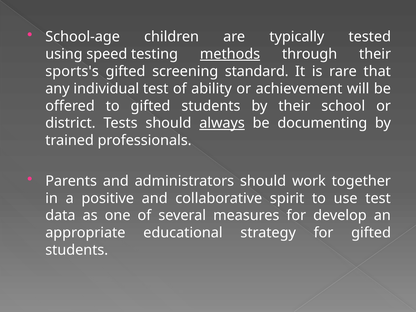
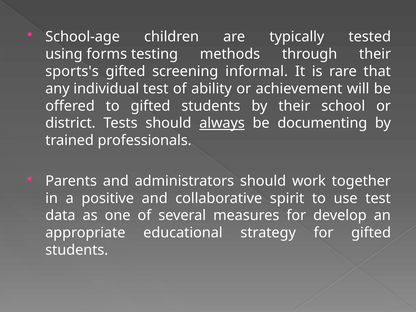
speed: speed -> forms (107, 54)
methods underline: present -> none (230, 54)
standard: standard -> informal (257, 71)
